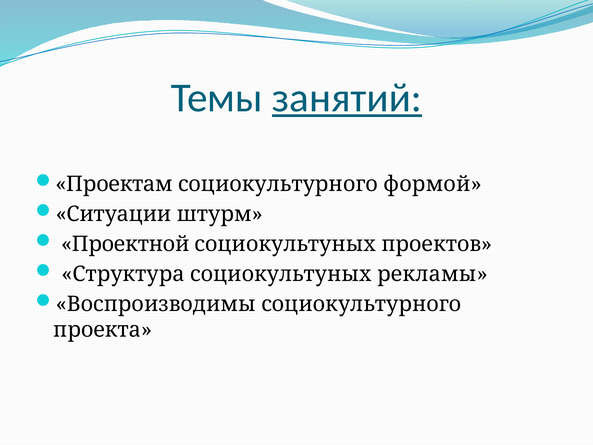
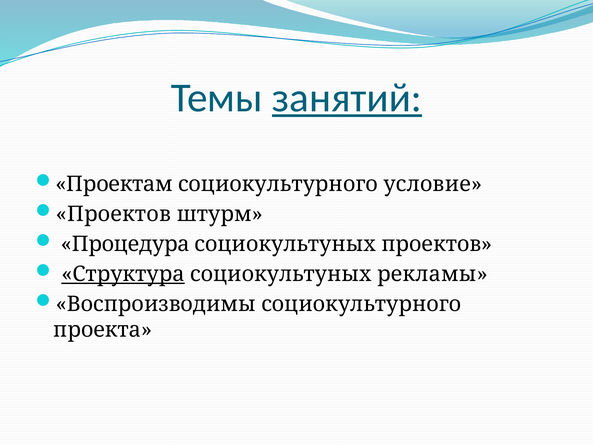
формой: формой -> условие (433, 184)
Ситуации: Ситуации -> Проектов (113, 214)
Проектной: Проектной -> Процедура (125, 244)
Структура underline: none -> present (123, 274)
